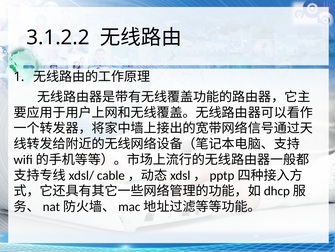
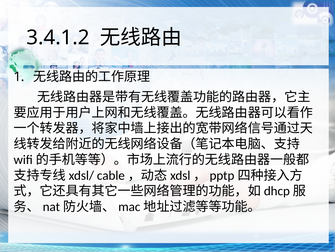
3.1.2.2: 3.1.2.2 -> 3.4.1.2 (58, 38)
